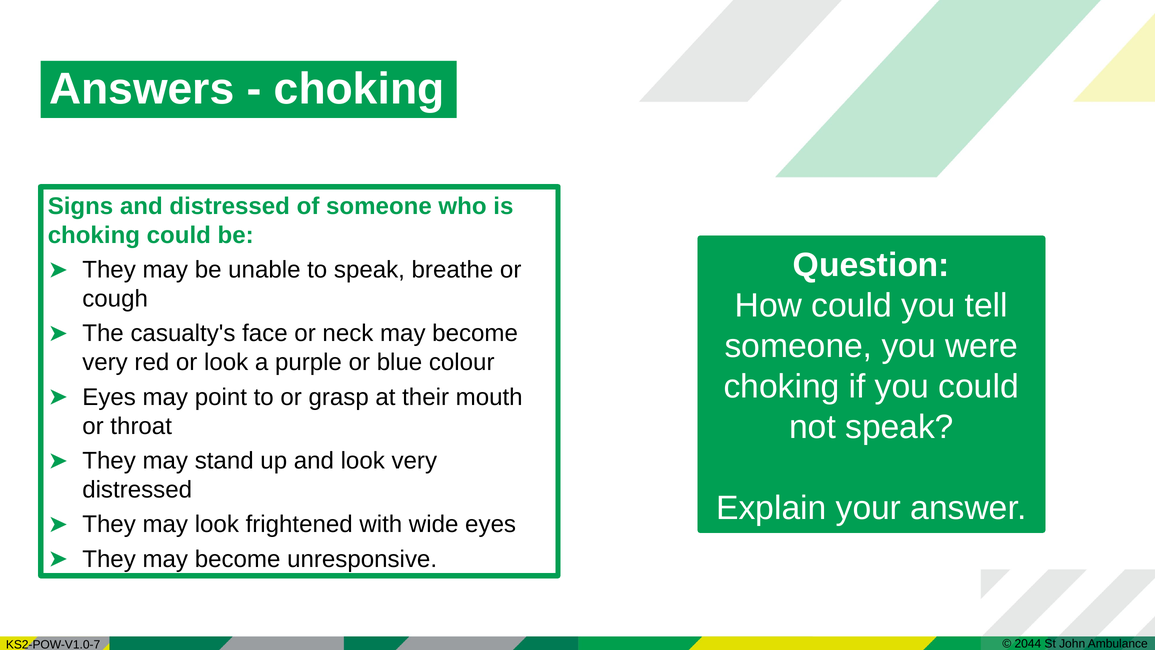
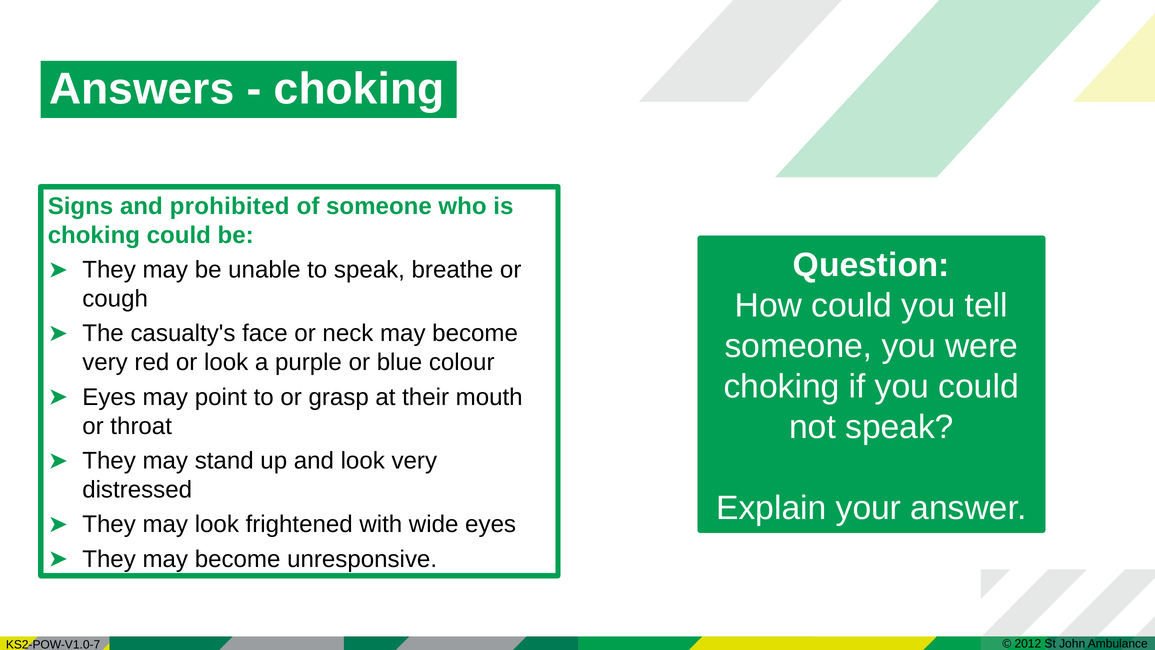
and distressed: distressed -> prohibited (230, 206)
2044: 2044 -> 2012 (1028, 643)
